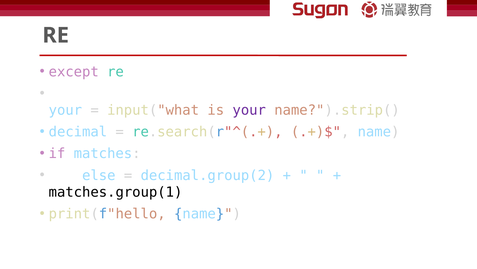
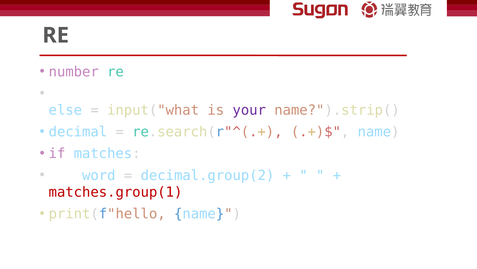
except: except -> number (74, 72)
your: your -> else (65, 110)
else: else -> word (99, 175)
matches.group(1 colour: black -> red (116, 192)
